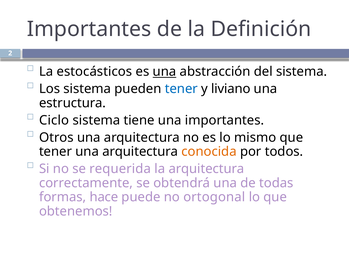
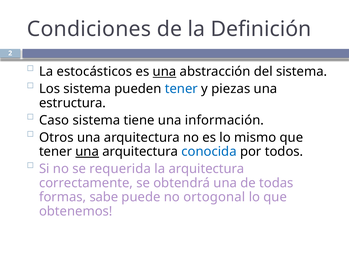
Importantes: Importantes -> Condiciones (89, 29)
liviano: liviano -> piezas (231, 89)
Ciclo: Ciclo -> Caso (54, 120)
una importantes: importantes -> información (224, 120)
una underline: none -> present (87, 151)
conocida colour: orange -> blue (209, 151)
hace: hace -> sabe (104, 197)
